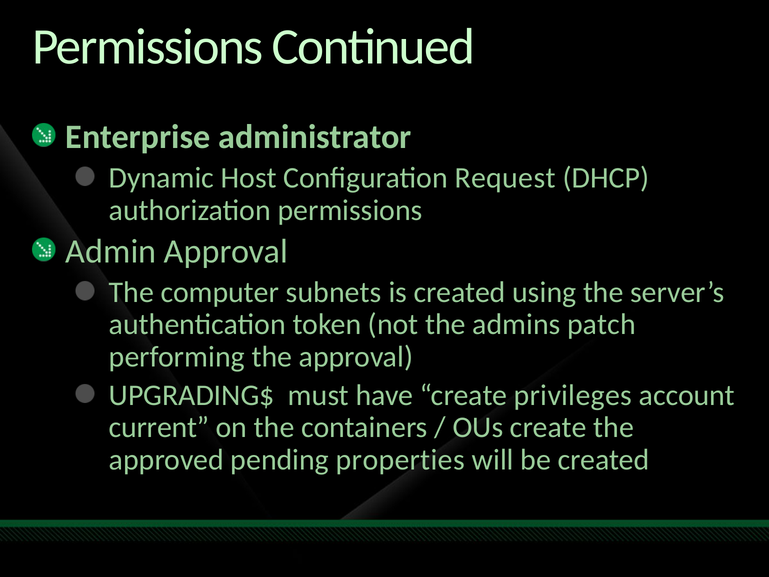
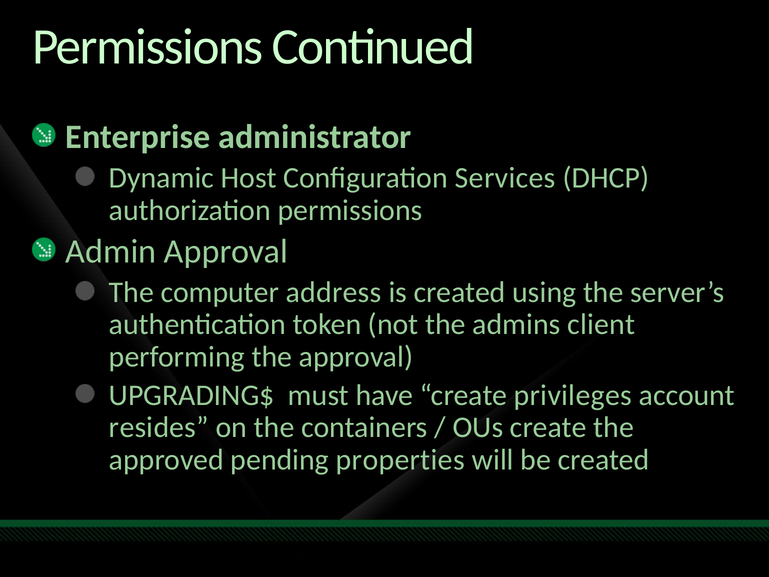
Request: Request -> Services (505, 178)
subnets: subnets -> address (334, 292)
patch: patch -> client (601, 324)
current: current -> resides (159, 427)
